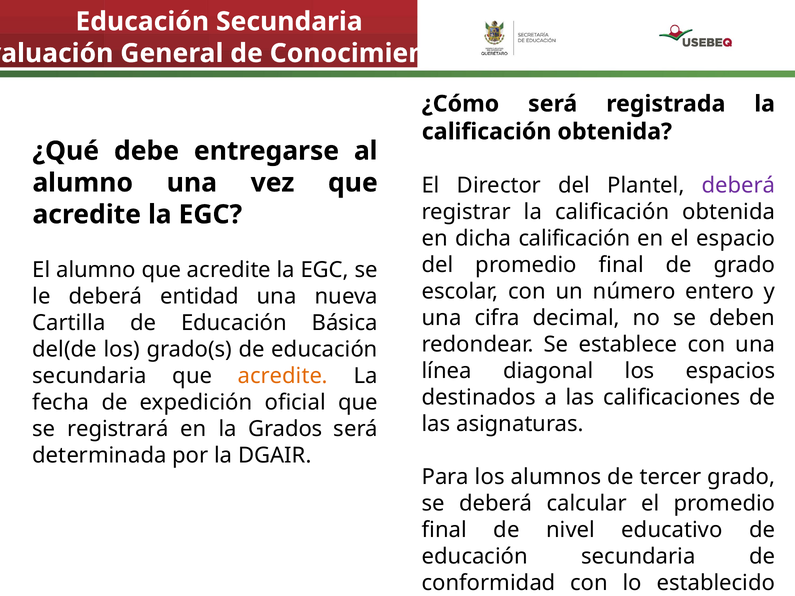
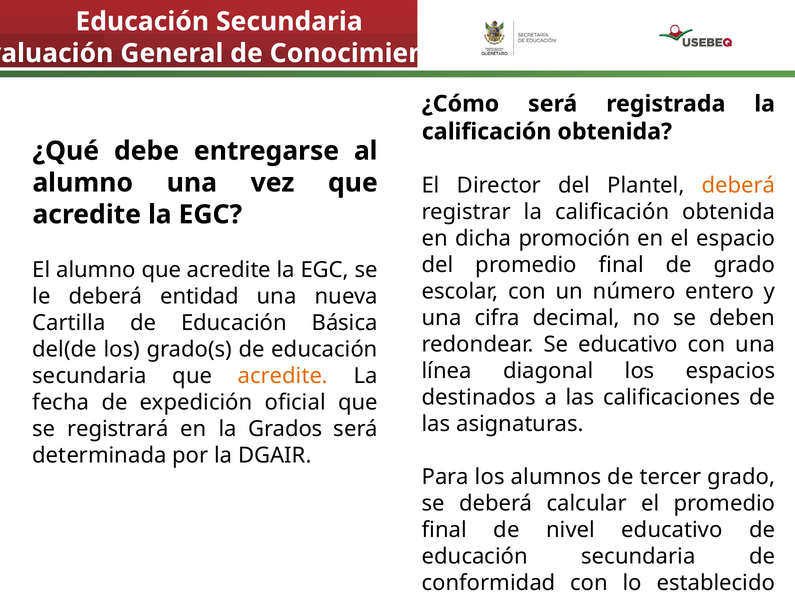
deberá colour: purple -> orange (739, 185)
dicha calificación: calificación -> promoción (574, 238)
Se establece: establece -> educativo (628, 344)
